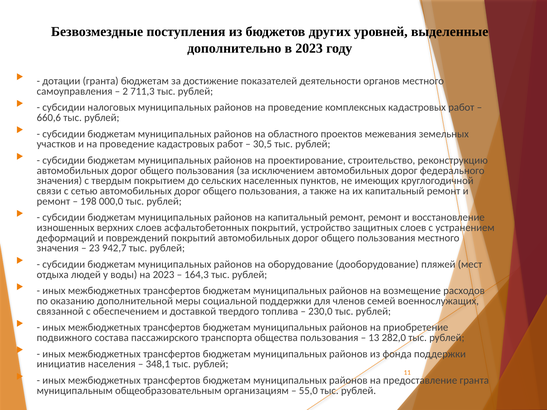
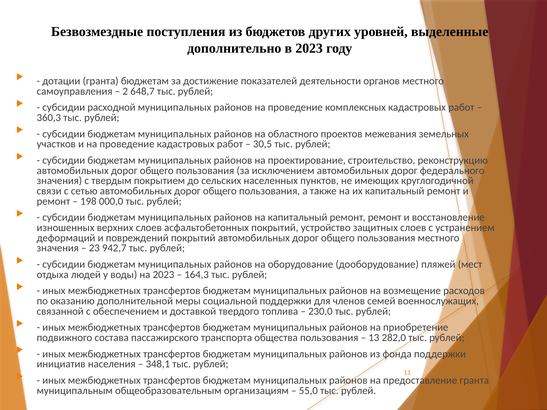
711,3: 711,3 -> 648,7 (142, 91)
налоговых: налоговых -> расходной (112, 108)
660,6: 660,6 -> 360,3 (49, 118)
